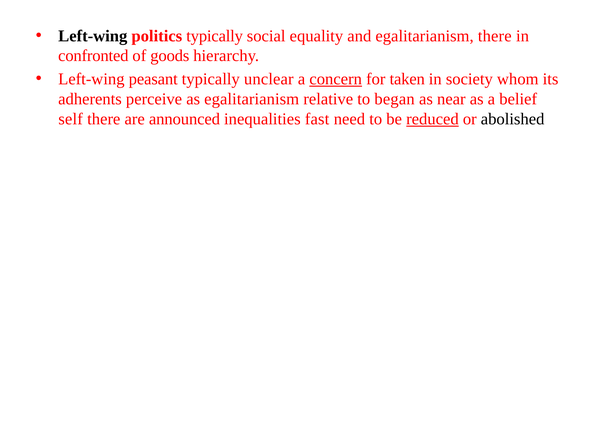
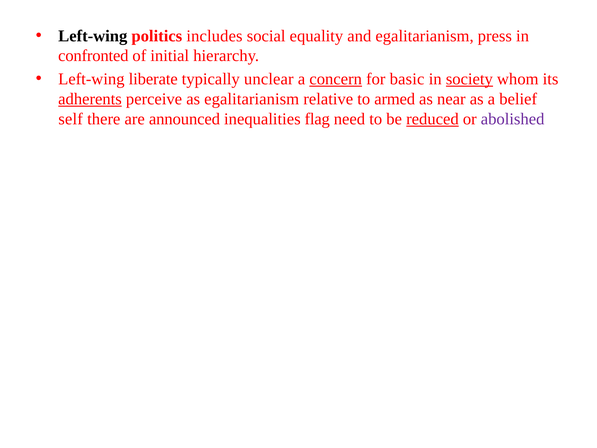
politics typically: typically -> includes (214, 36)
egalitarianism there: there -> press (495, 36)
goods: goods -> initial (170, 56)
peasant: peasant -> liberate (153, 79)
taken: taken -> basic (407, 79)
society underline: none -> present (469, 79)
adherents underline: none -> present (90, 99)
began: began -> armed (395, 99)
fast: fast -> flag (317, 119)
abolished colour: black -> purple (513, 119)
